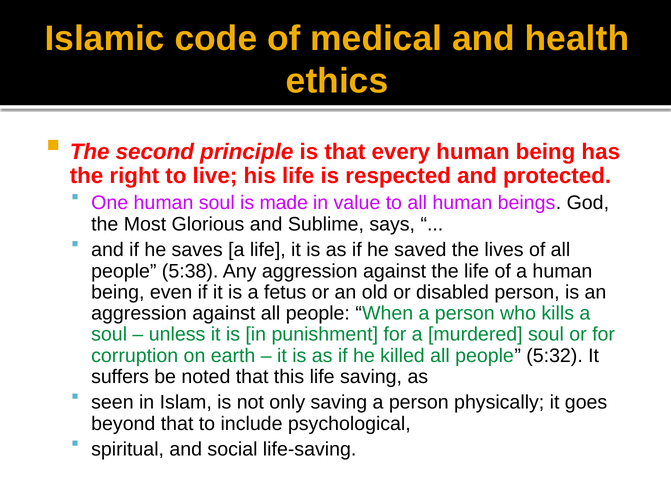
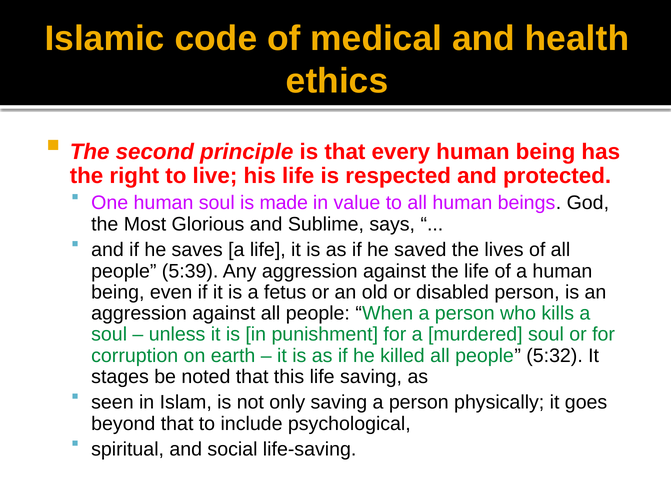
5:38: 5:38 -> 5:39 (190, 271)
suffers: suffers -> stages (120, 377)
